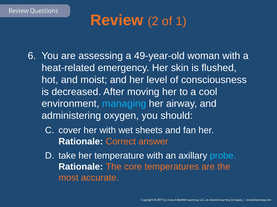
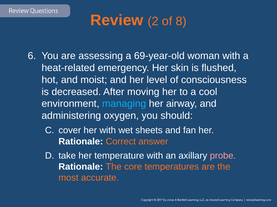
1: 1 -> 8 (181, 21)
49-year-old: 49-year-old -> 69-year-old (159, 56)
probe colour: light blue -> pink (223, 156)
